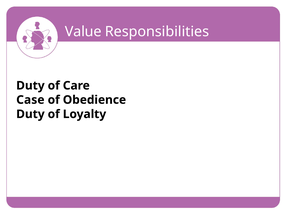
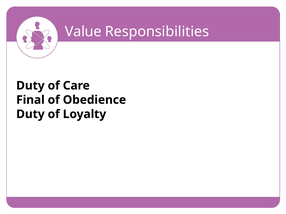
Case: Case -> Final (30, 100)
